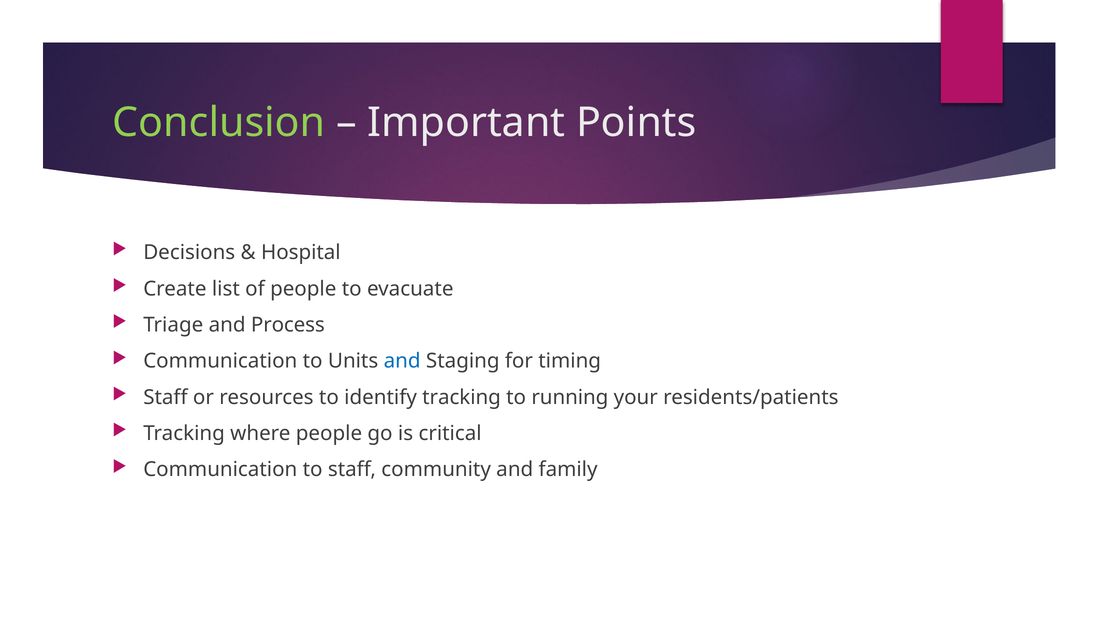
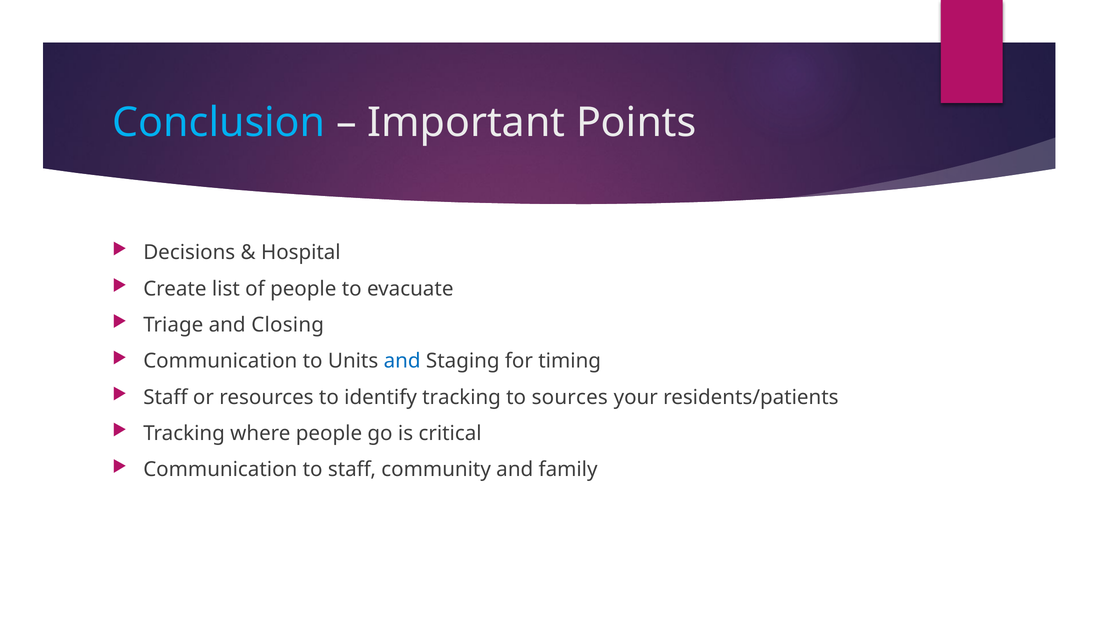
Conclusion colour: light green -> light blue (219, 122)
Process: Process -> Closing (288, 325)
running: running -> sources (570, 397)
